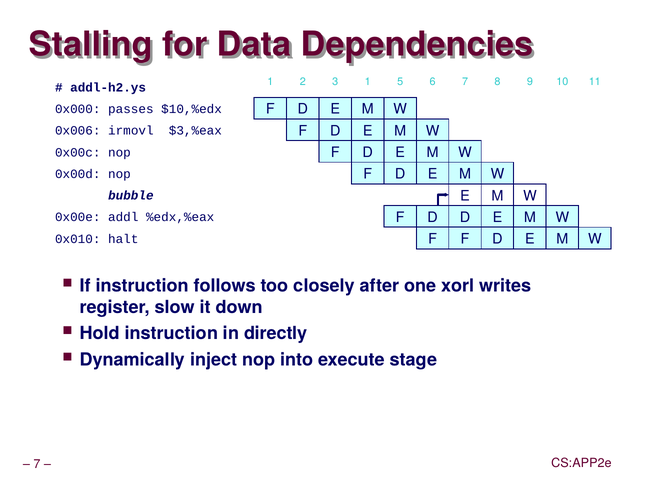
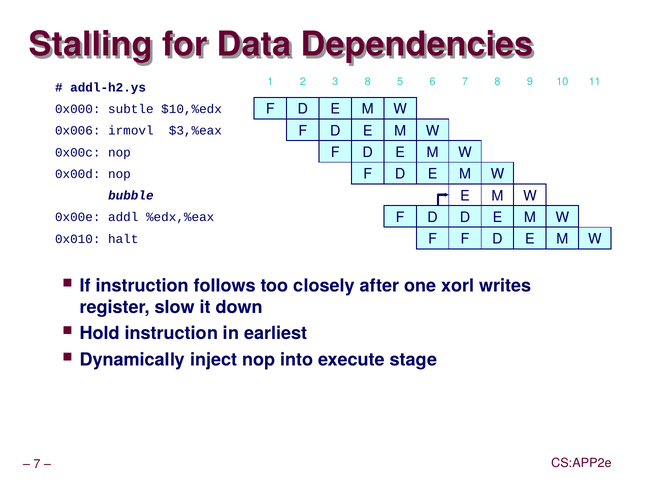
3 1: 1 -> 8 (368, 82)
passes: passes -> subtle (131, 109)
directly: directly -> earliest (276, 333)
